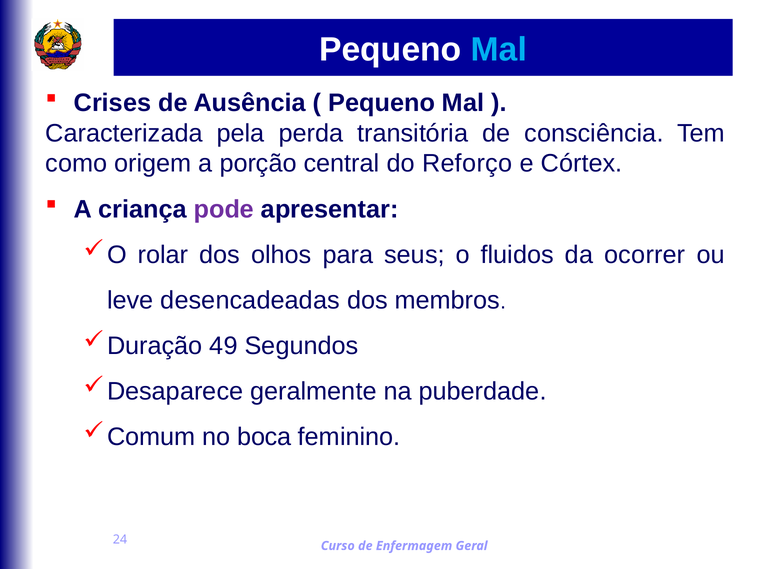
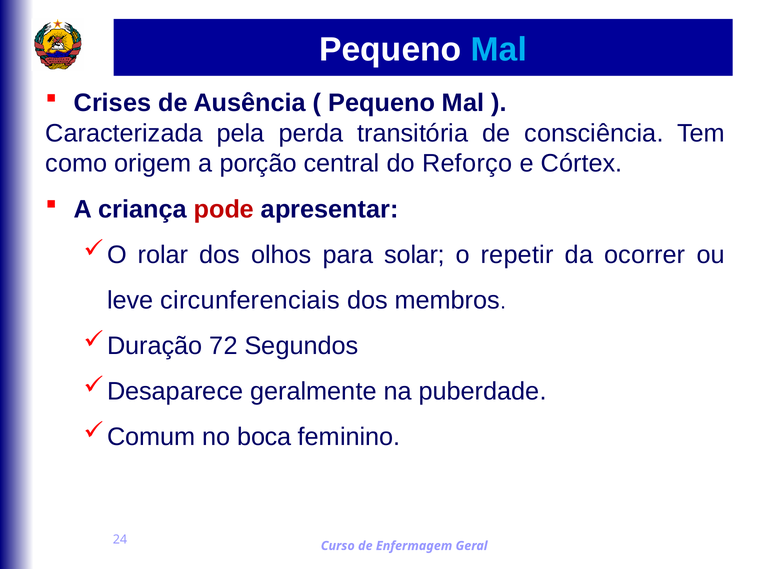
pode colour: purple -> red (224, 209)
seus: seus -> solar (415, 254)
fluidos: fluidos -> repetir (517, 254)
desencadeadas: desencadeadas -> circunferenciais (250, 300)
49: 49 -> 72 (224, 345)
